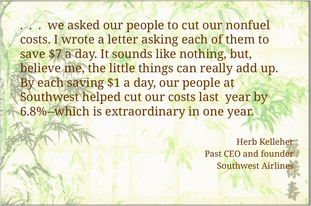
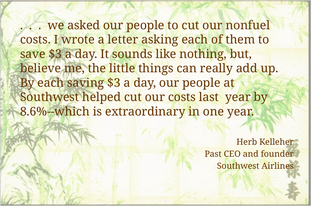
save $7: $7 -> $3 (55, 54)
saving $1: $1 -> $3 (114, 83)
6.8%--which: 6.8%--which -> 8.6%--which (55, 112)
